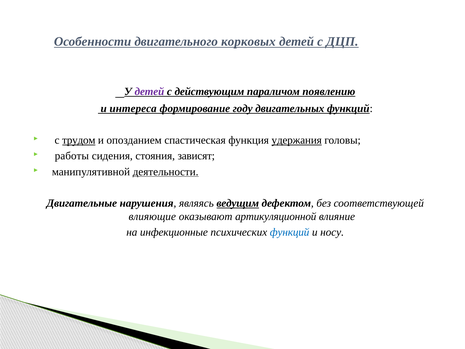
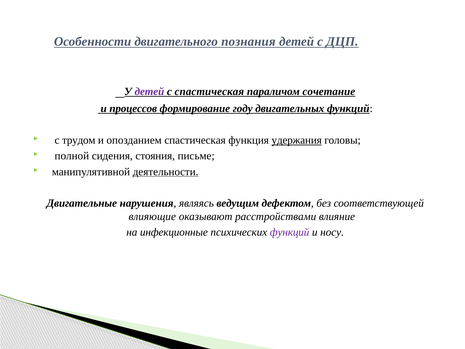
корковых: корковых -> познания (248, 42)
с действующим: действующим -> спастическая (209, 91)
появлению: появлению -> сочетание (329, 91)
интереса: интереса -> процессов (133, 109)
трудом underline: present -> none (79, 140)
работы: работы -> полной (72, 156)
зависят: зависят -> письме (196, 156)
ведущим underline: present -> none (238, 203)
артикуляционной: артикуляционной -> расстройствами (276, 216)
функций colour: blue -> purple (290, 232)
